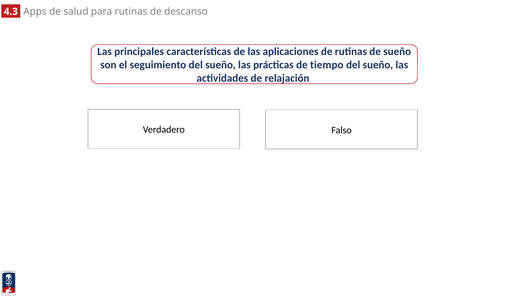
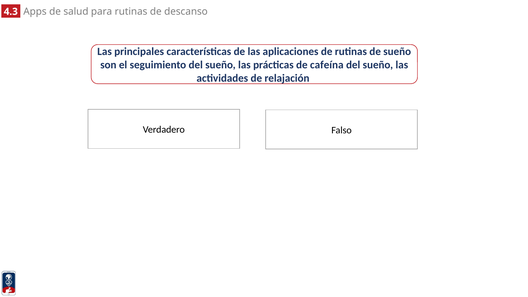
tiempo: tiempo -> cafeína (327, 65)
